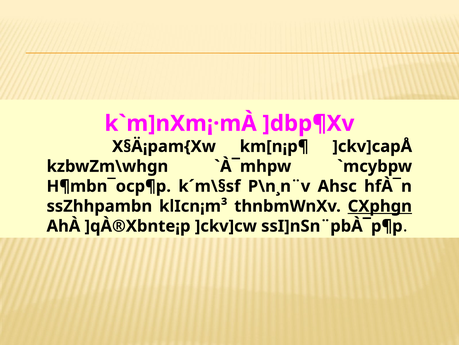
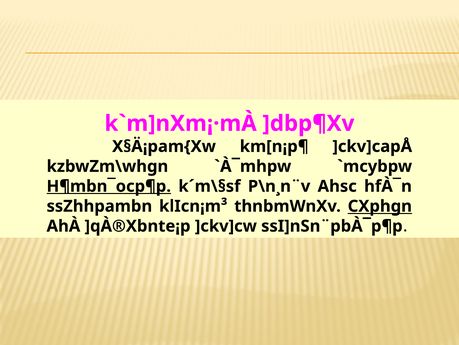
H¶mbn¯ocp¶p underline: none -> present (109, 186)
